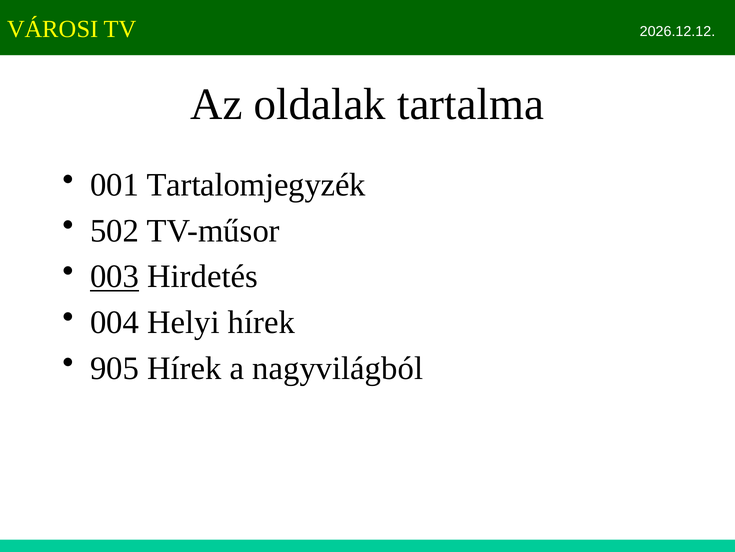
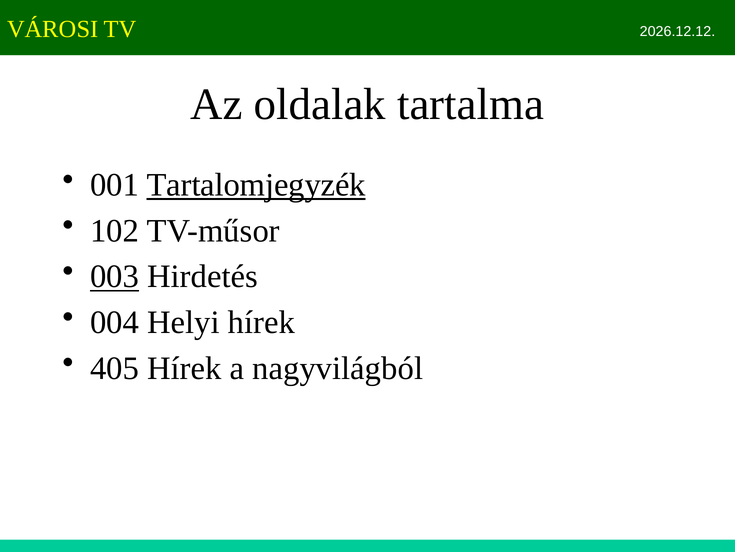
Tartalomjegyzék underline: none -> present (256, 185)
502: 502 -> 102 (115, 231)
905: 905 -> 405 (115, 368)
